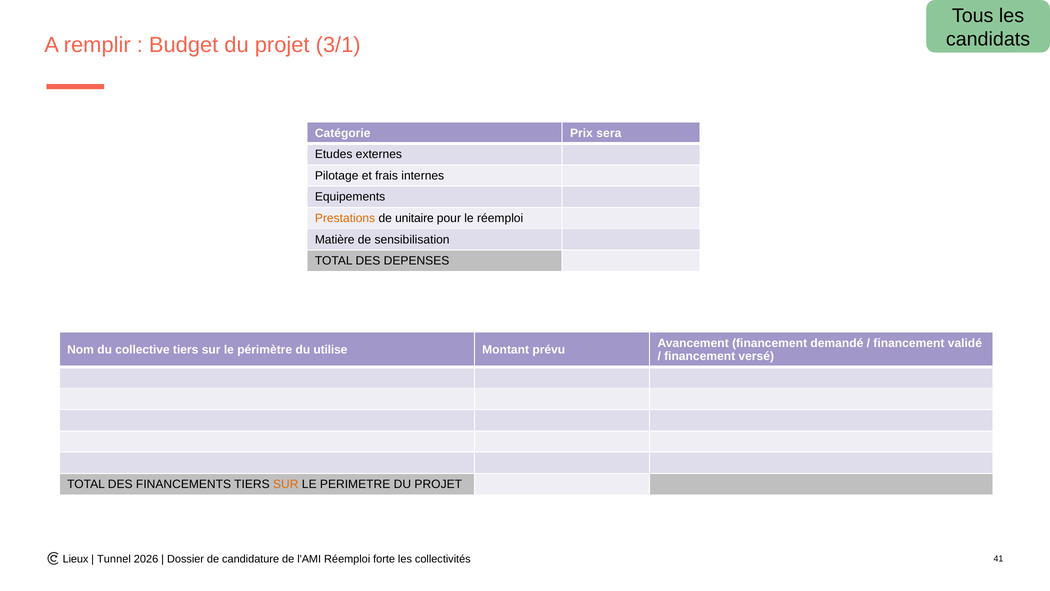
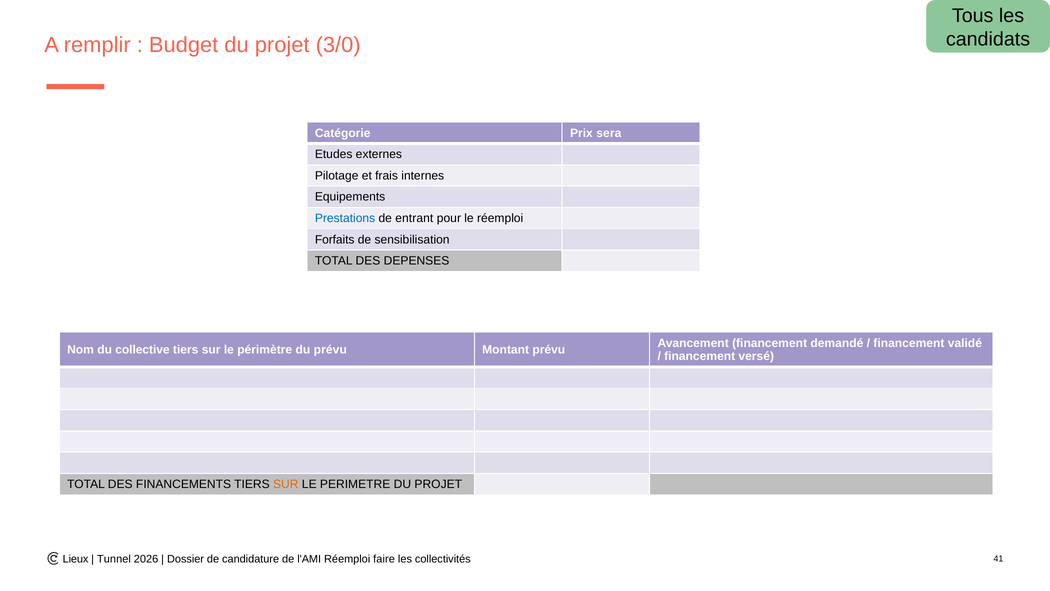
3/1: 3/1 -> 3/0 (338, 45)
Prestations colour: orange -> blue (345, 218)
unitaire: unitaire -> entrant (414, 218)
Matière: Matière -> Forfaits (335, 239)
du utilise: utilise -> prévu (330, 350)
forte: forte -> faire (384, 559)
